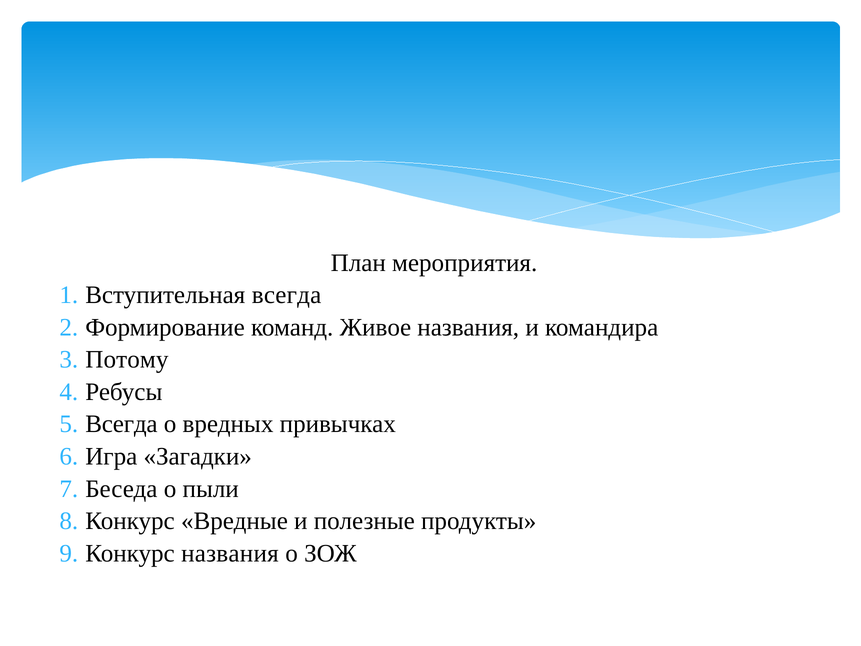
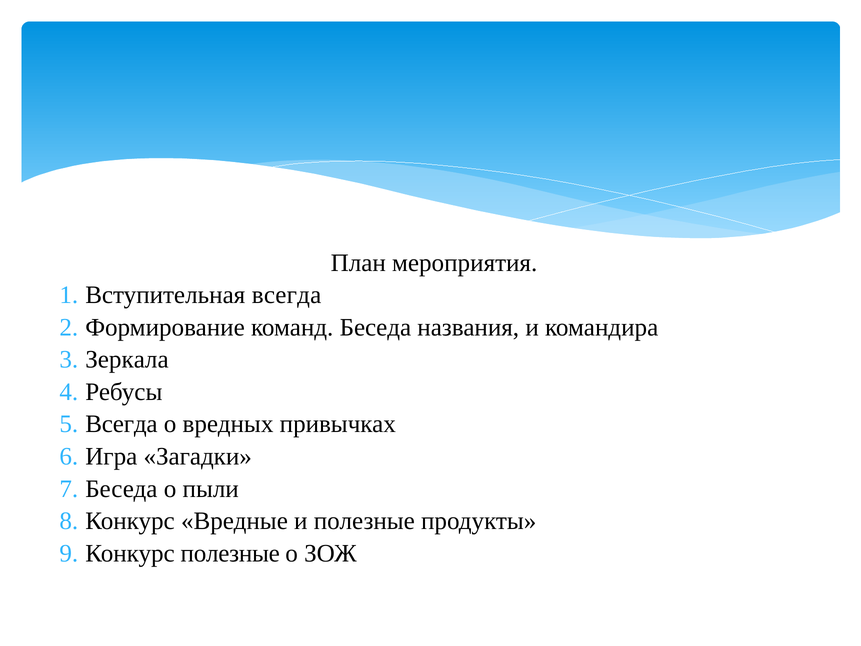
команд Живое: Живое -> Беседа (375, 327)
Потому: Потому -> Зеркала (127, 359)
Конкурс названия: названия -> полезные (230, 553)
